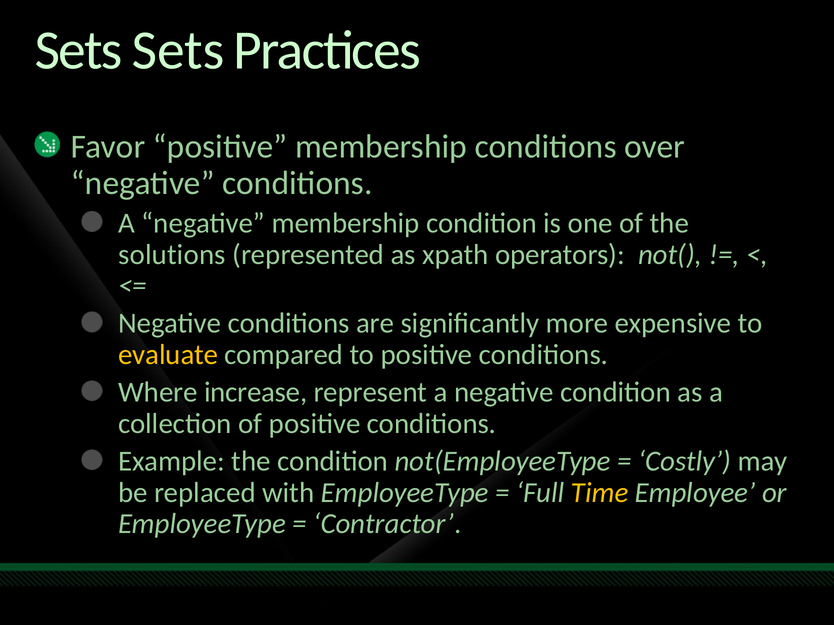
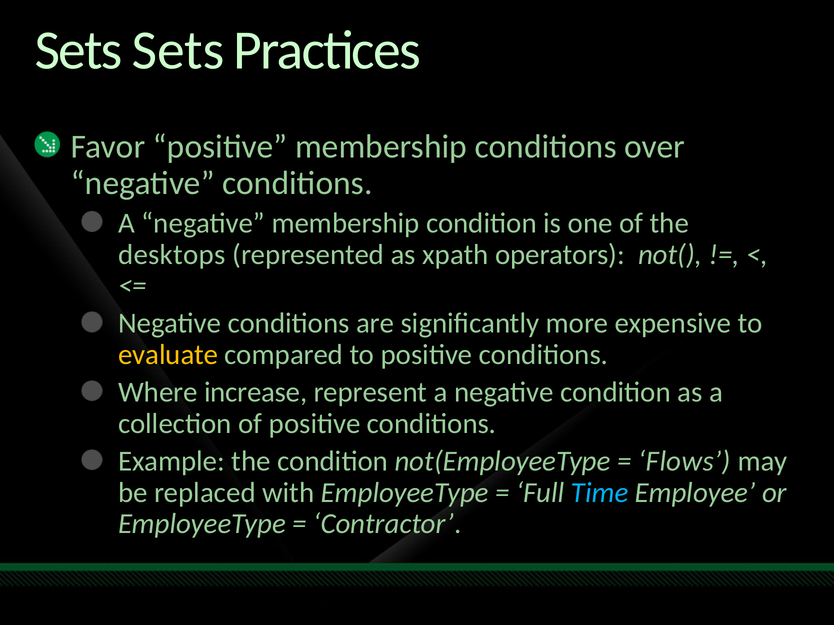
solutions: solutions -> desktops (172, 255)
Costly: Costly -> Flows (684, 462)
Time colour: yellow -> light blue (600, 493)
